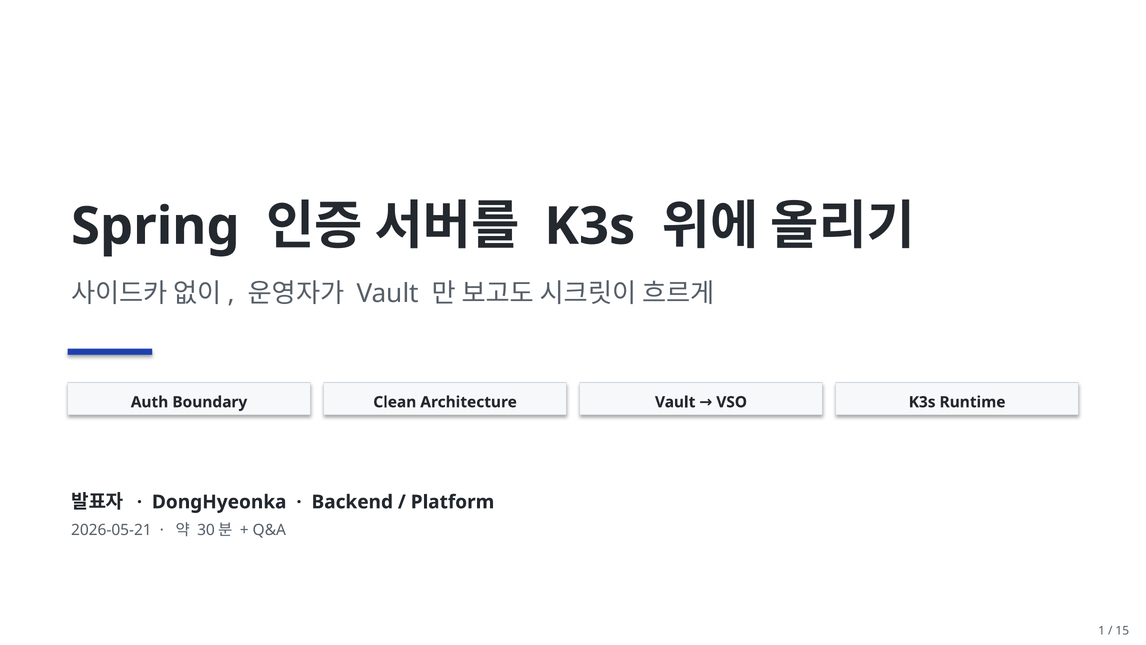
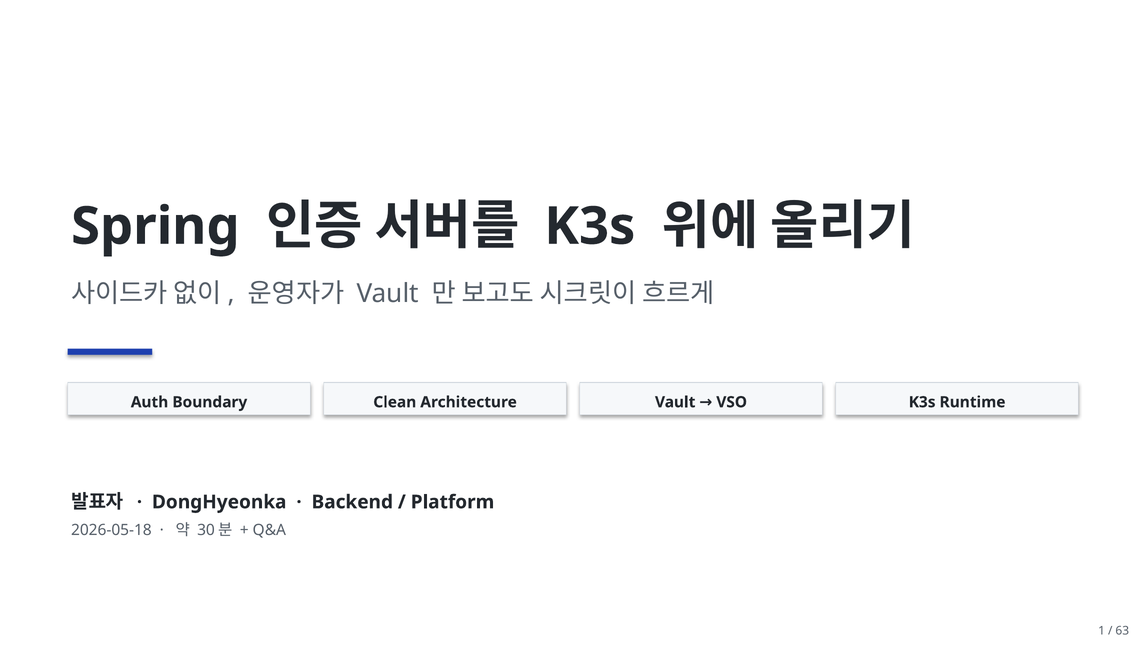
2026-05-21: 2026-05-21 -> 2026-05-18 (111, 530)
15: 15 -> 63 (1122, 631)
